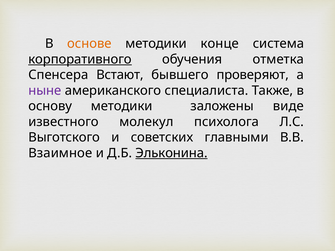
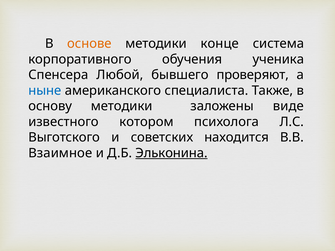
корпоративного underline: present -> none (80, 59)
отметка: отметка -> ученика (278, 59)
Встают: Встают -> Любой (120, 75)
ныне colour: purple -> blue (45, 91)
молекул: молекул -> котором (146, 122)
главными: главными -> находится (237, 138)
